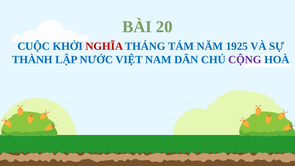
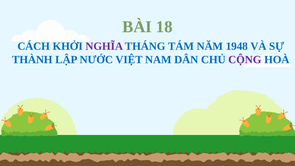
20: 20 -> 18 (164, 27)
CUỘC: CUỘC -> CÁCH (34, 46)
NGHĨA colour: red -> purple (104, 46)
1925: 1925 -> 1948 (237, 46)
